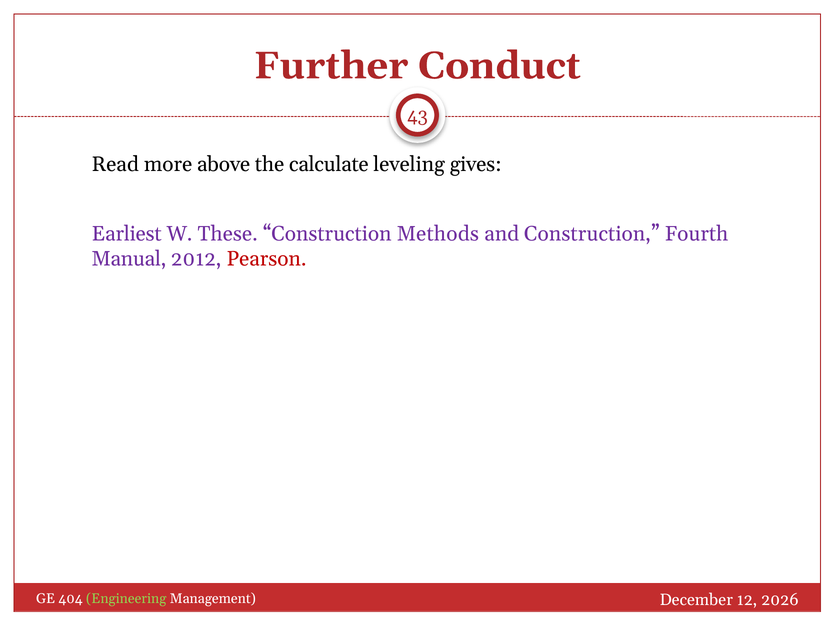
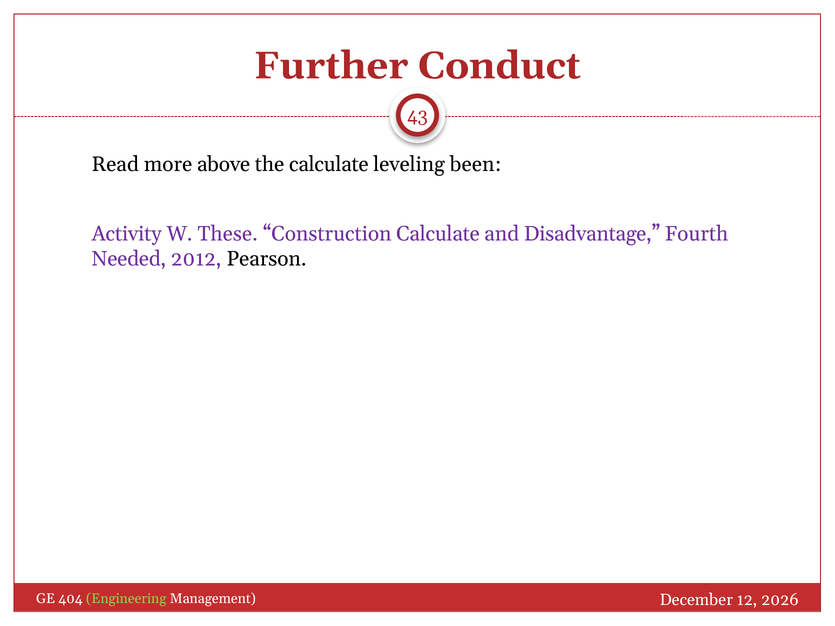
gives: gives -> been (475, 164)
Earliest: Earliest -> Activity (127, 234)
Construction Methods: Methods -> Calculate (438, 234)
and Construction: Construction -> Disadvantage (592, 234)
Manual: Manual -> Needed (129, 259)
Pearson colour: red -> black (267, 259)
